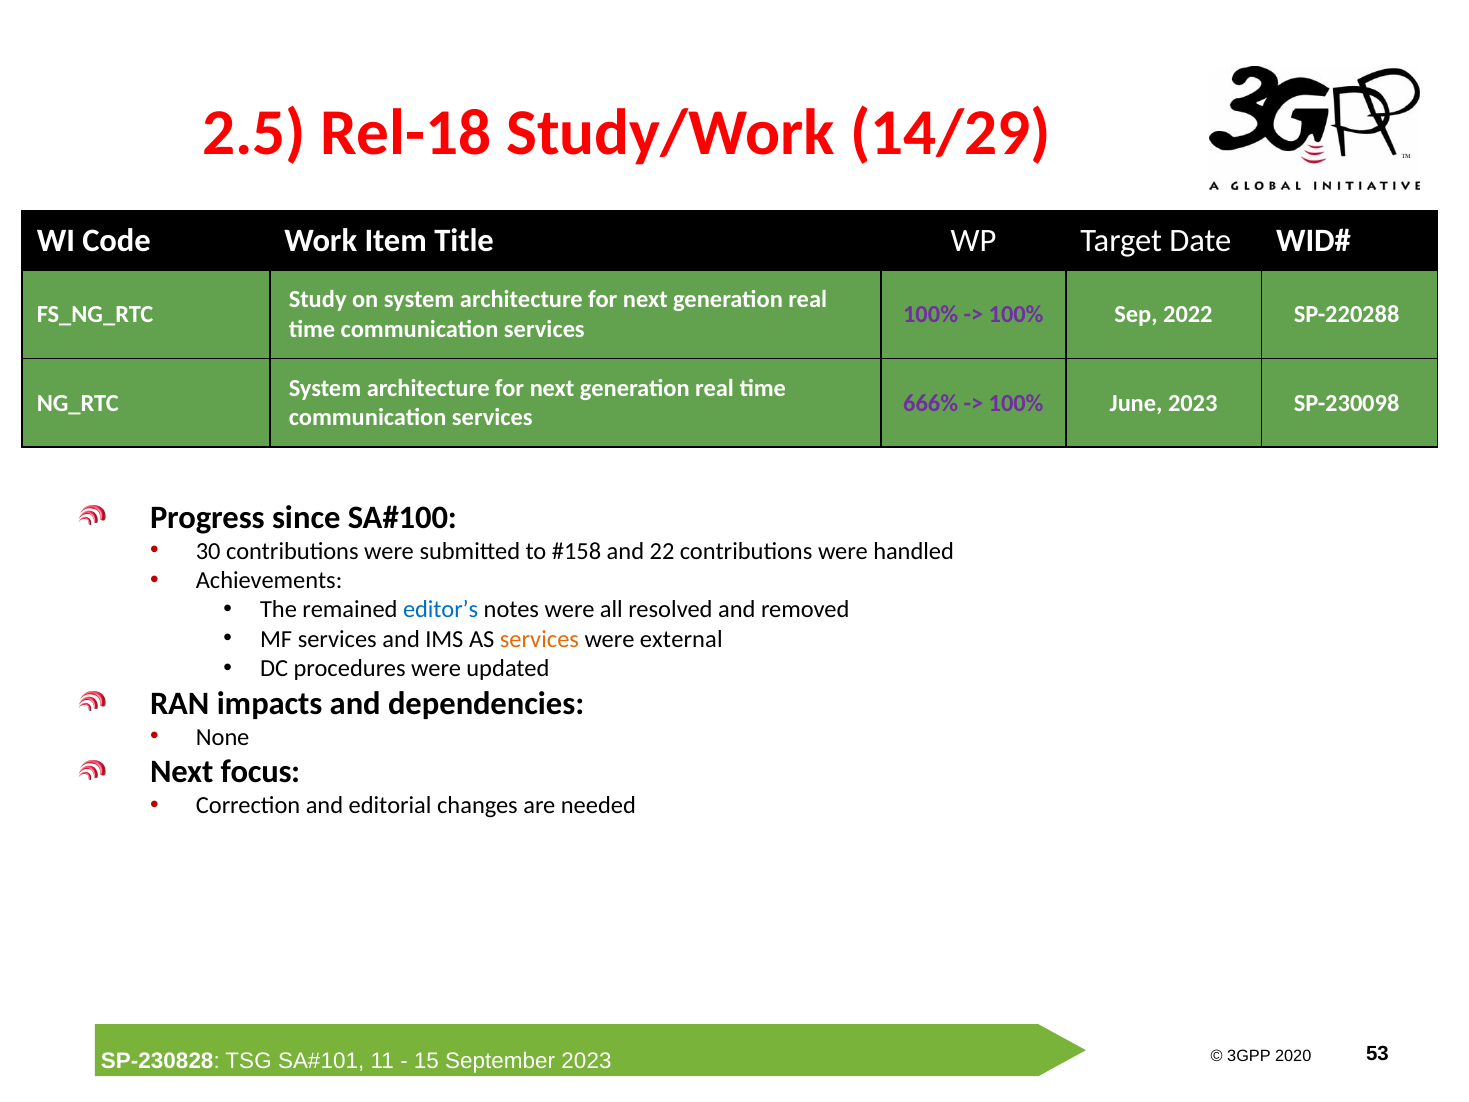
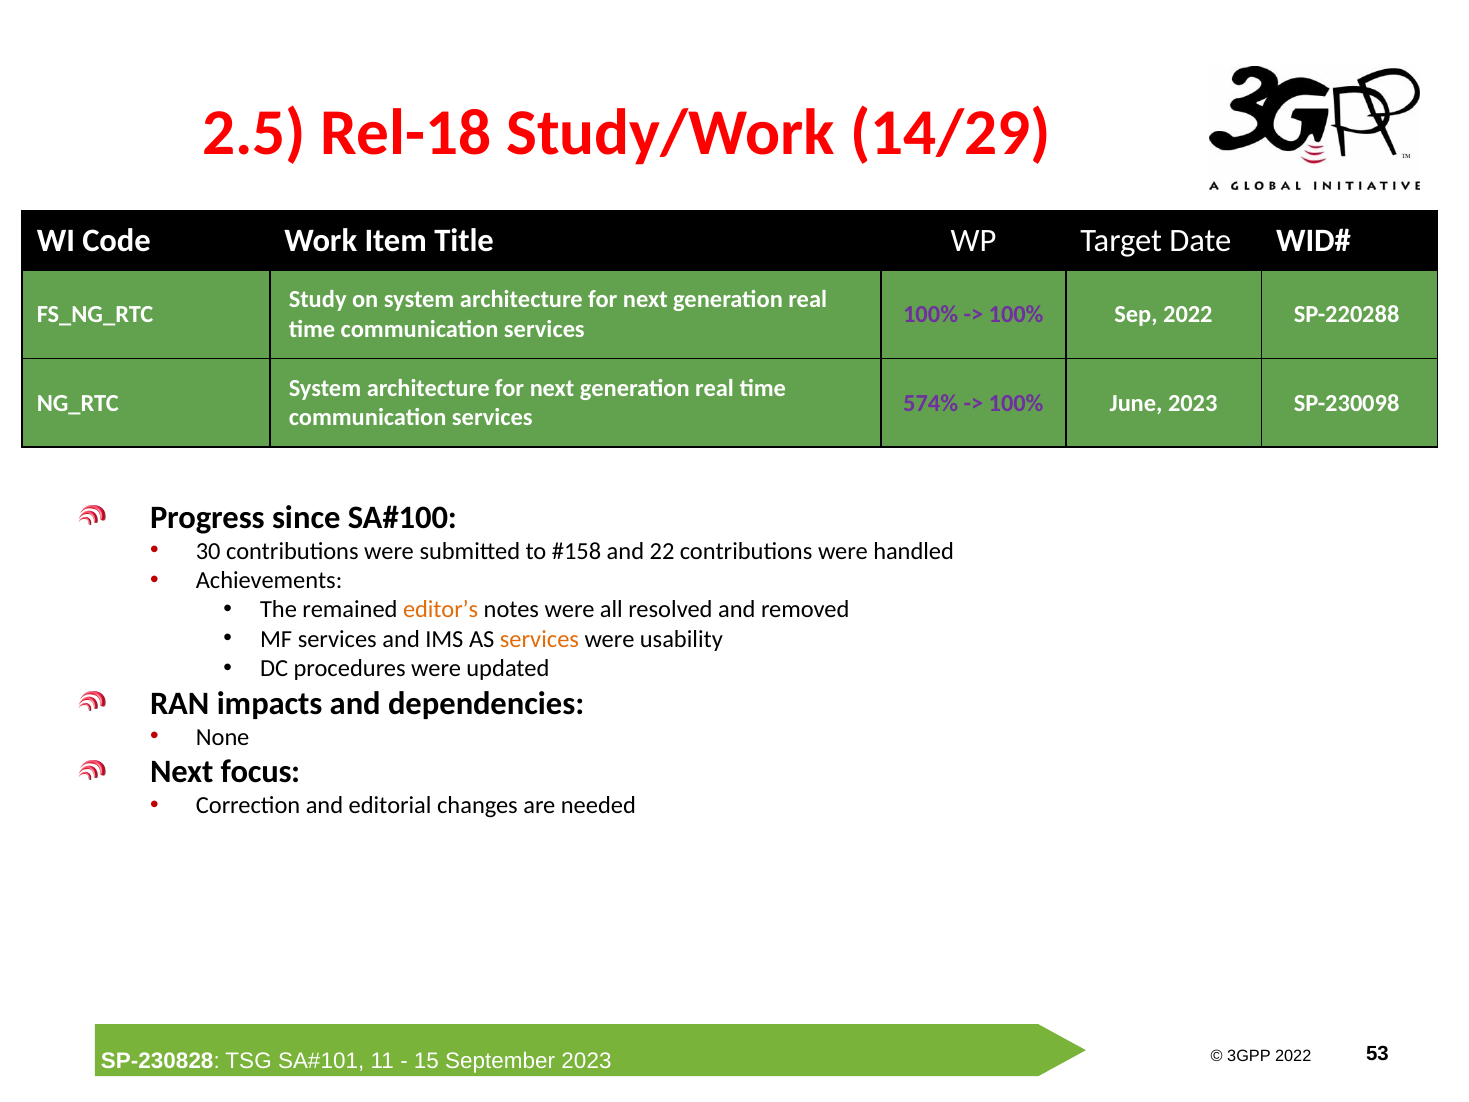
666%: 666% -> 574% (931, 403)
editor’s colour: blue -> orange (441, 610)
external: external -> usability (681, 639)
2020: 2020 -> 2022 (1293, 1056)
